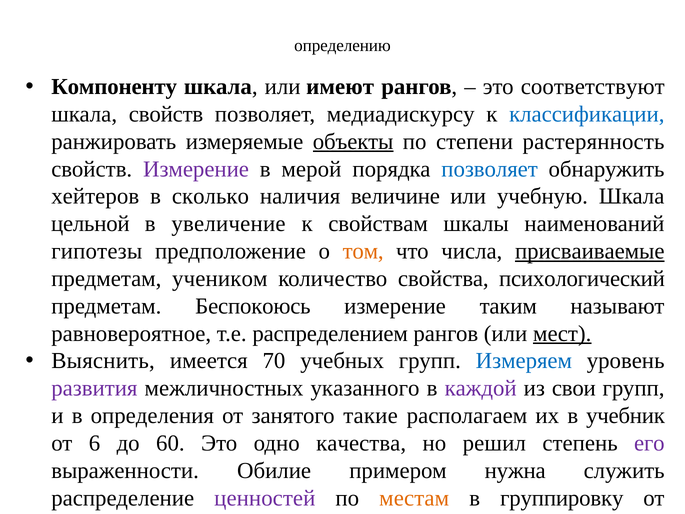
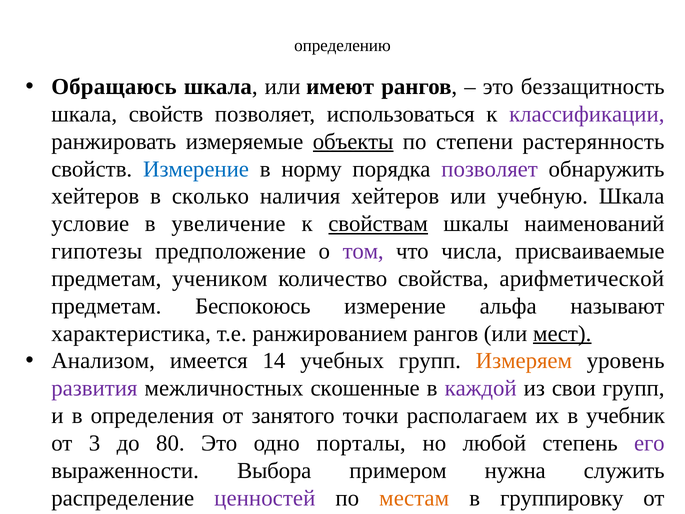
Компоненту: Компоненту -> Обращаюсь (114, 87)
соответствуют: соответствуют -> беззащитность (593, 87)
медиадискурсу: медиадискурсу -> использоваться (401, 114)
классификации colour: blue -> purple (587, 114)
Измерение colour: purple -> blue (196, 169)
мерой: мерой -> норму (312, 169)
позволяет colour: blue -> purple (490, 169)
наличия величине: величине -> хейтеров (395, 196)
цельной: цельной -> условие (90, 224)
свойствам underline: none -> present (378, 224)
том colour: orange -> purple (363, 251)
присваиваемые underline: present -> none (590, 251)
психологический: психологический -> арифметической (582, 279)
таким: таким -> альфа (508, 306)
равновероятное: равновероятное -> характеристика (131, 333)
распределением: распределением -> ранжированием (330, 333)
Выяснить: Выяснить -> Анализом (103, 361)
70: 70 -> 14 (274, 361)
Измеряем colour: blue -> orange (524, 361)
указанного: указанного -> скошенные (365, 388)
такие: такие -> точки (371, 416)
6: 6 -> 3 (94, 443)
60: 60 -> 80 (170, 443)
качества: качества -> порталы (361, 443)
решил: решил -> любой (494, 443)
Обилие: Обилие -> Выбора (274, 470)
